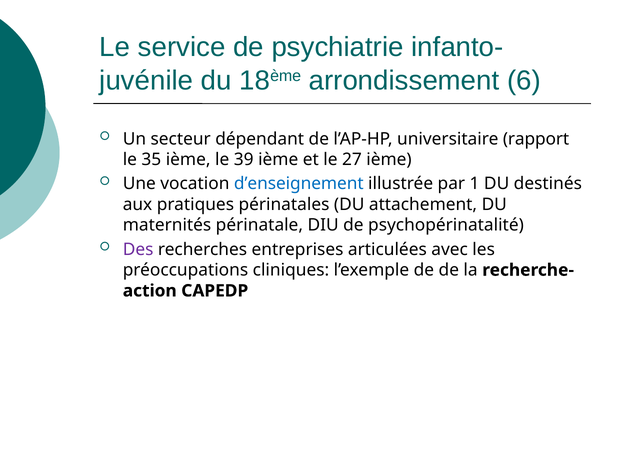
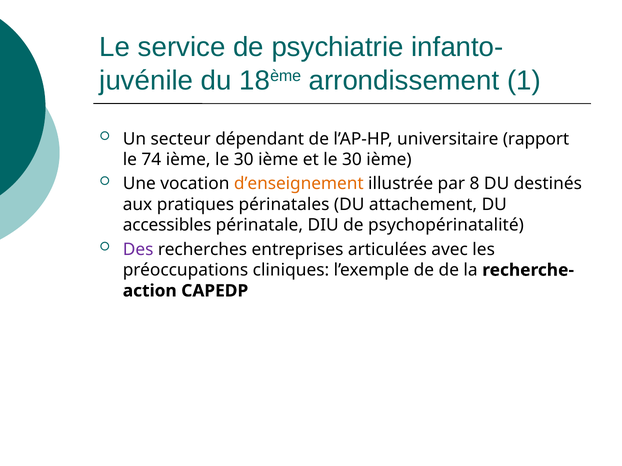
6: 6 -> 1 (524, 80)
35: 35 -> 74 (151, 160)
ième le 39: 39 -> 30 (244, 160)
et le 27: 27 -> 30 (352, 160)
d’enseignement colour: blue -> orange (299, 184)
1: 1 -> 8 (475, 184)
maternités: maternités -> accessibles (167, 225)
